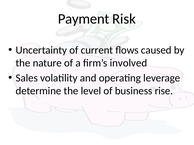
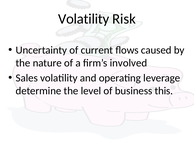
Payment: Payment -> Volatility (84, 19)
rise: rise -> this (164, 91)
